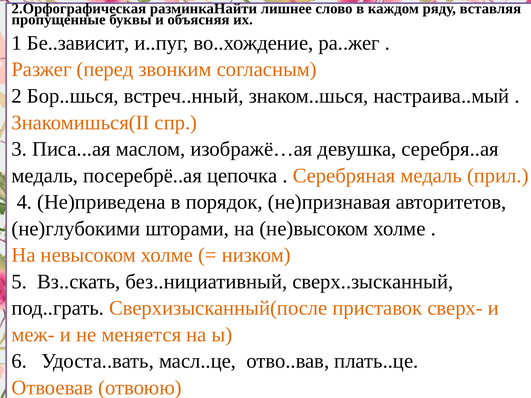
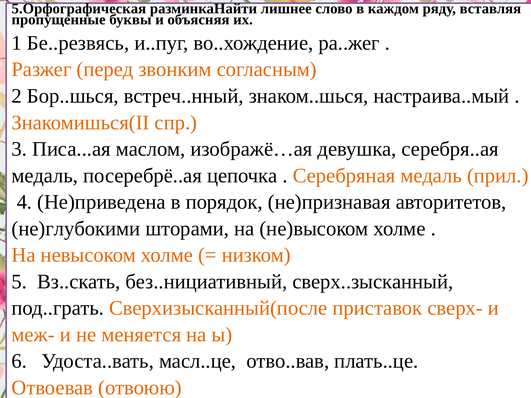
2.Орфографическая: 2.Орфографическая -> 5.Орфографическая (79, 9)
Бе..зависит: Бе..зависит -> Бе..резвясь (78, 43)
